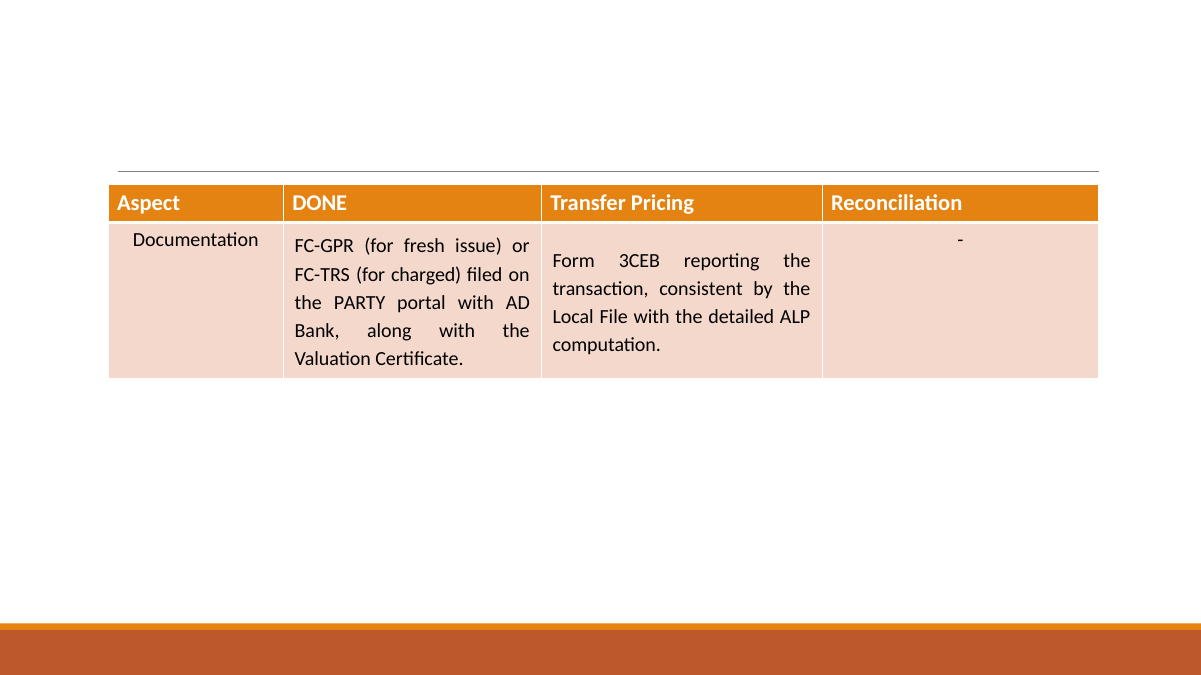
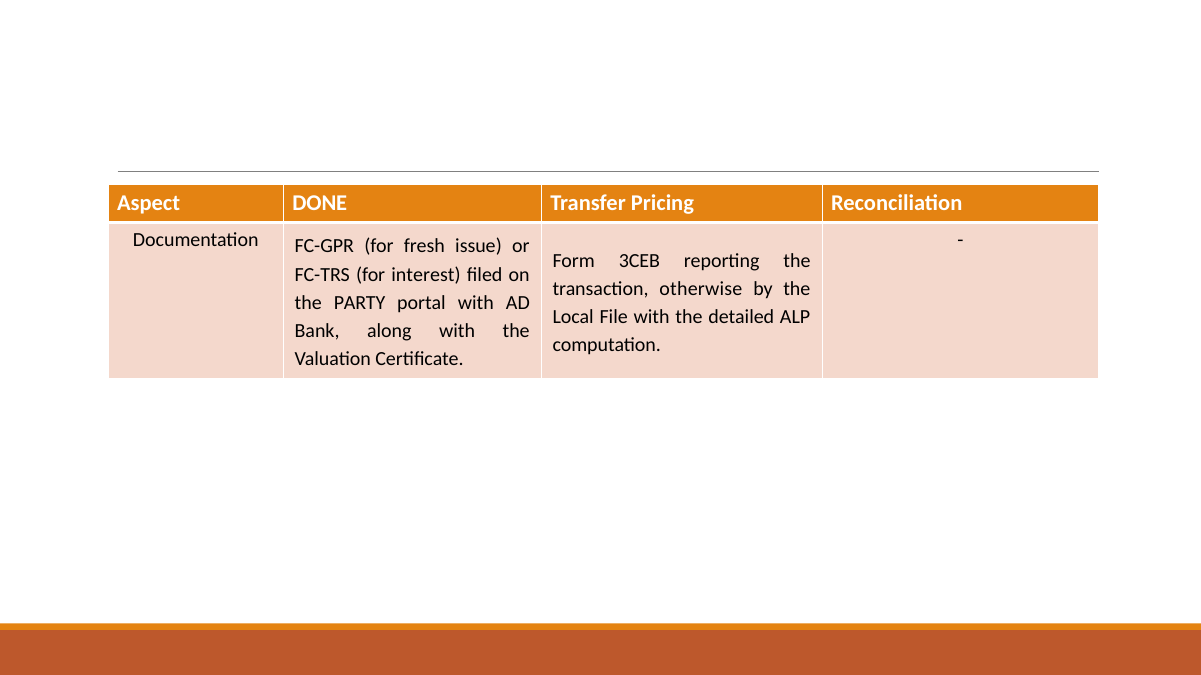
charged: charged -> interest (426, 275)
consistent: consistent -> otherwise (701, 289)
